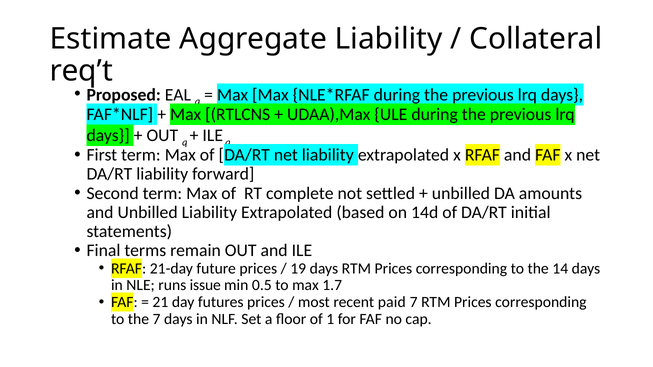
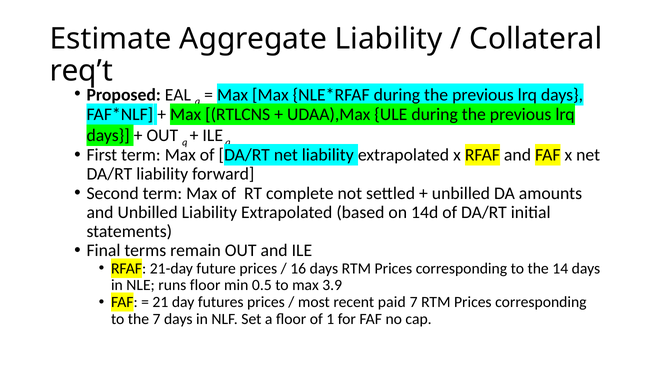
19: 19 -> 16 (298, 269)
runs issue: issue -> floor (205, 286)
1.7: 1.7 -> 3.9 (332, 286)
